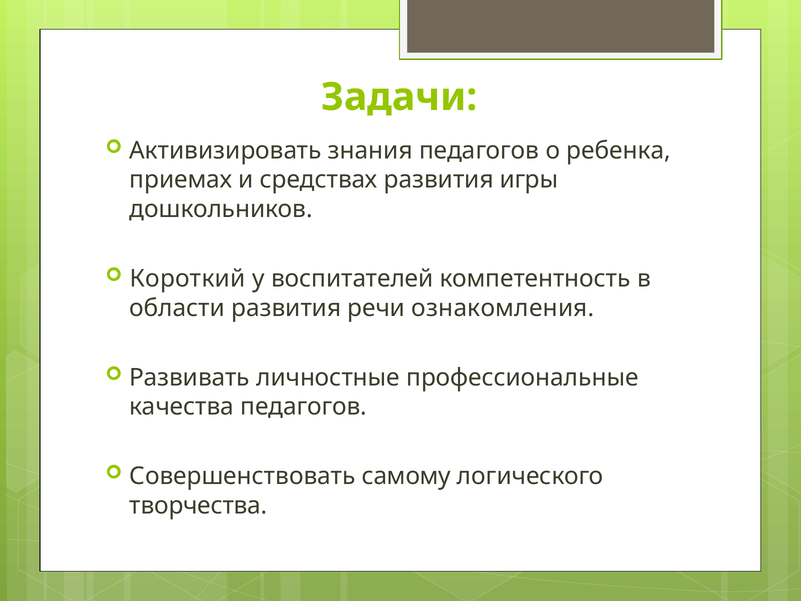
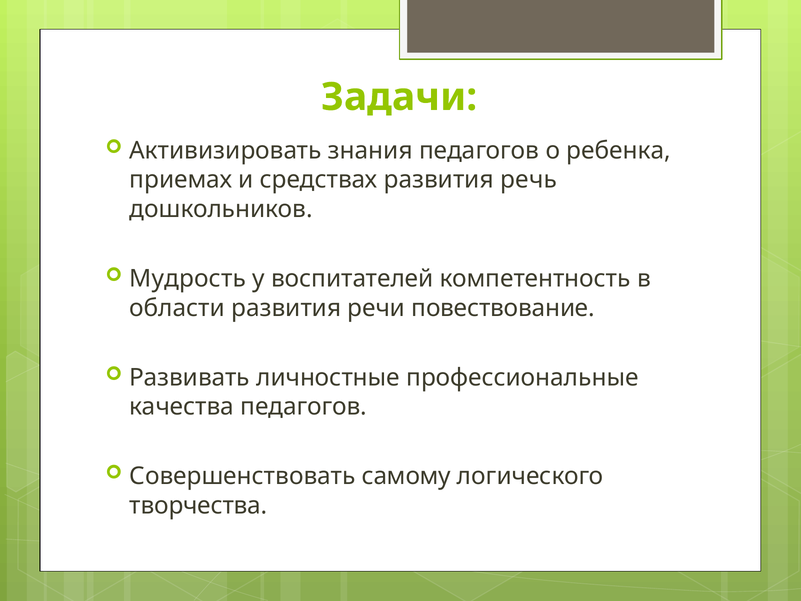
игры: игры -> речь (529, 180)
Короткий: Короткий -> Мудрость (188, 279)
ознакомления: ознакомления -> повествование (503, 308)
